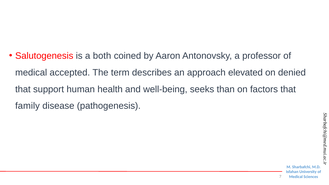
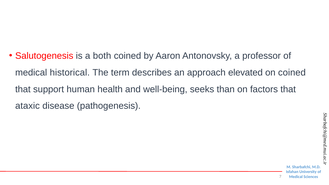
accepted: accepted -> historical (70, 73)
on denied: denied -> coined (292, 73)
family: family -> ataxic (28, 106)
